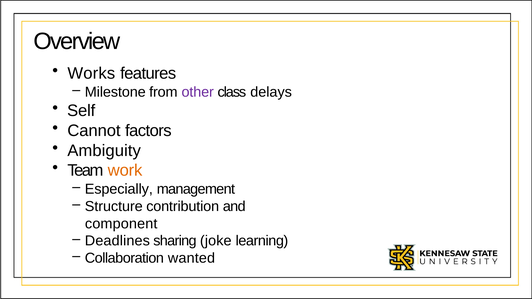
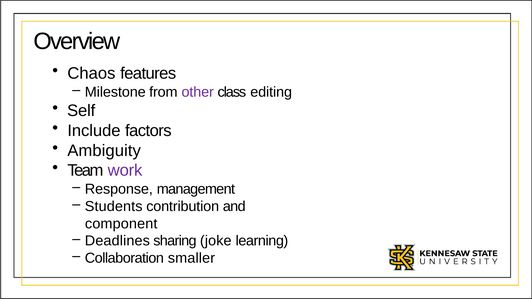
Works: Works -> Chaos (91, 74)
delays: delays -> editing (271, 92)
Cannot: Cannot -> Include (94, 131)
work colour: orange -> purple (125, 171)
Especially: Especially -> Response (119, 189)
Structure: Structure -> Students (114, 207)
wanted: wanted -> smaller (192, 258)
